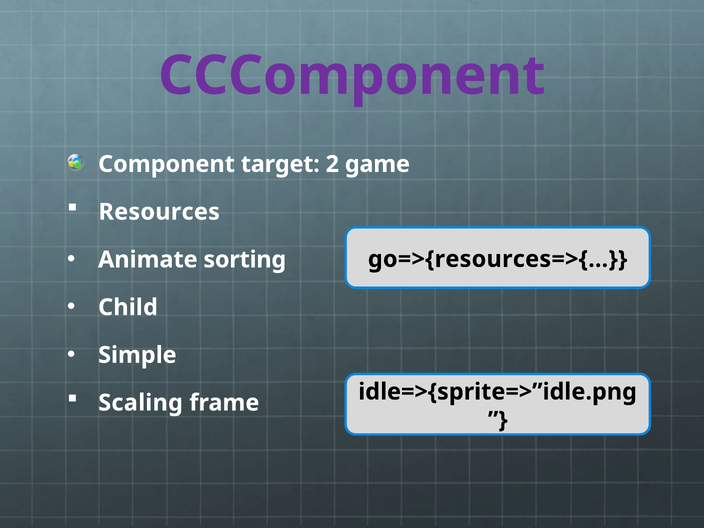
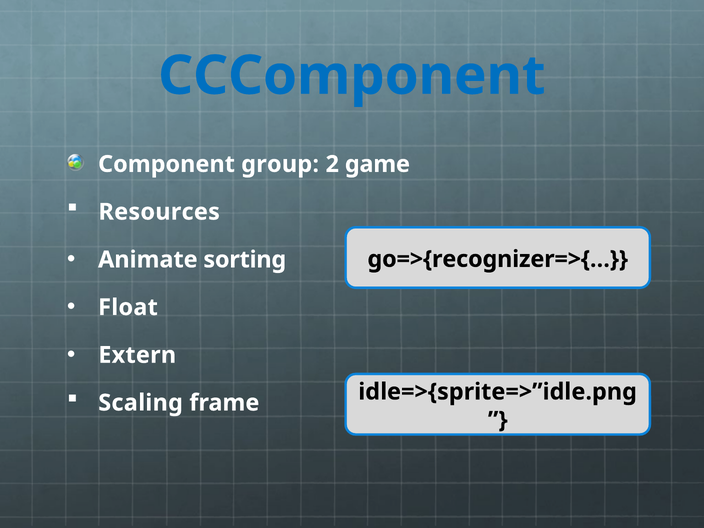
CCComponent colour: purple -> blue (352, 76)
target: target -> group (280, 164)
go=>{resources=>{…: go=>{resources=>{… -> go=>{recognizer=>{… (498, 259)
Child: Child -> Float (128, 307)
Simple: Simple -> Extern (137, 355)
